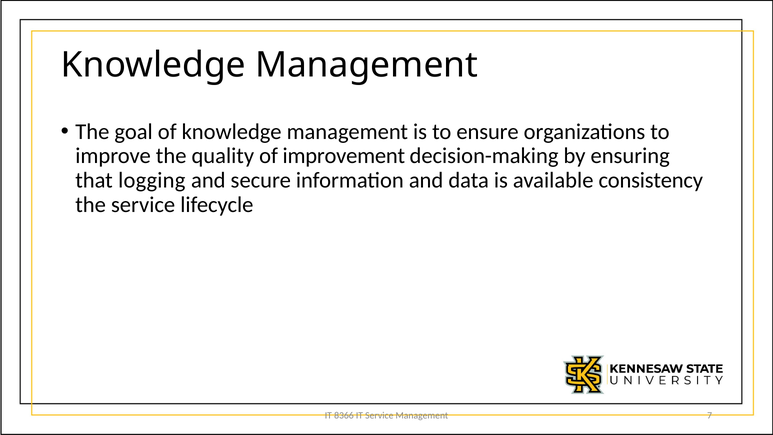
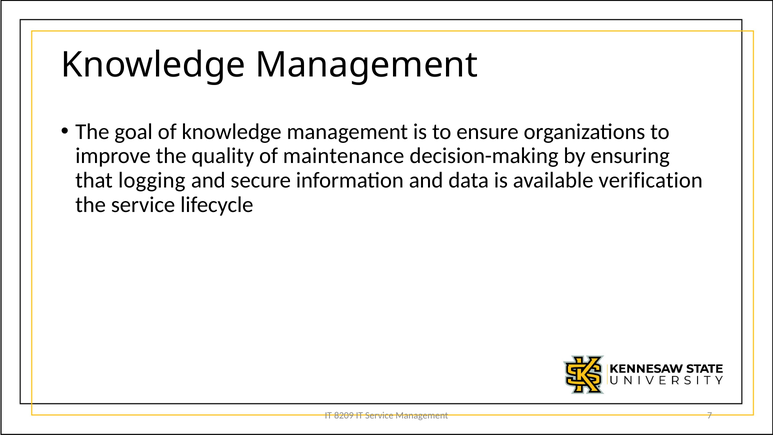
improvement: improvement -> maintenance (344, 156)
consistency: consistency -> verification (651, 180)
8366: 8366 -> 8209 (344, 415)
